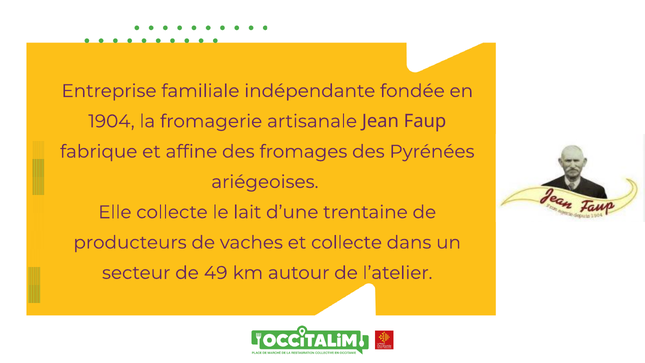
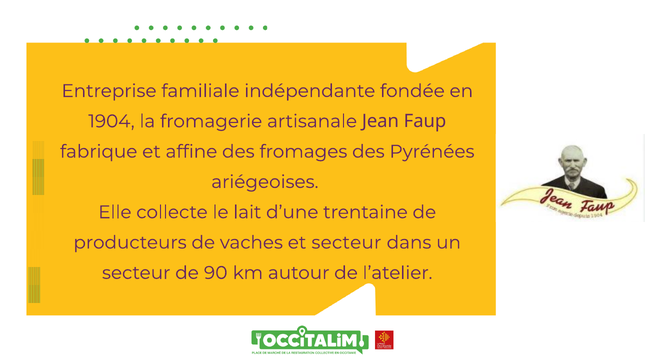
et collecte: collecte -> secteur (346, 242)
49: 49 -> 90 (216, 273)
